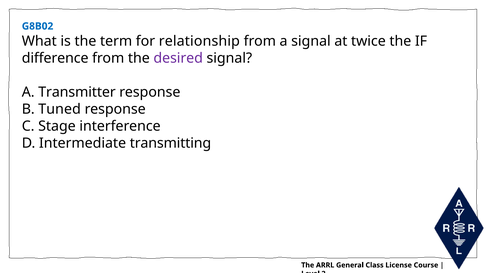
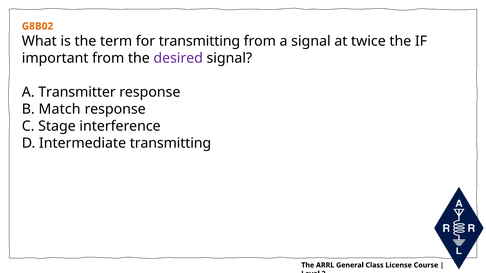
G8B02 colour: blue -> orange (38, 26)
for relationship: relationship -> transmitting (199, 41)
difference: difference -> important (55, 58)
Tuned: Tuned -> Match (60, 109)
